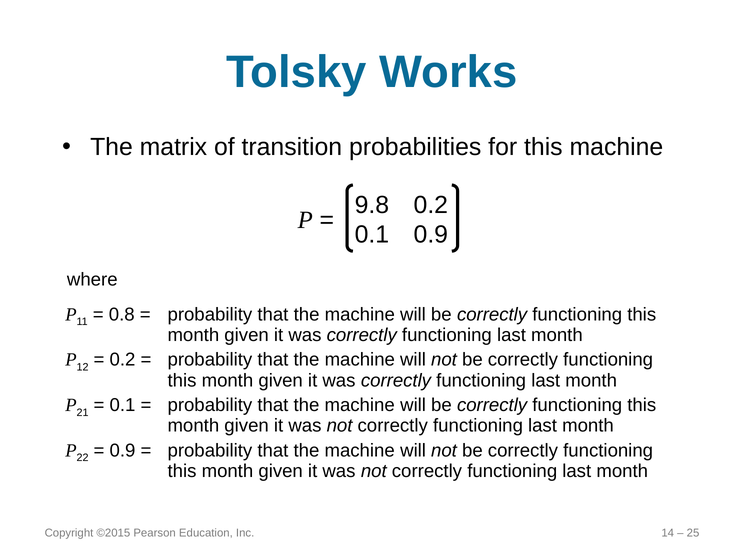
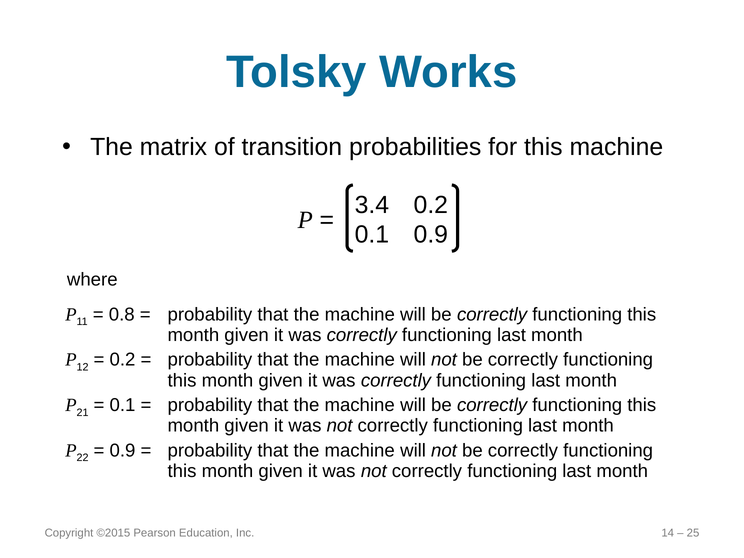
9.8: 9.8 -> 3.4 (372, 205)
